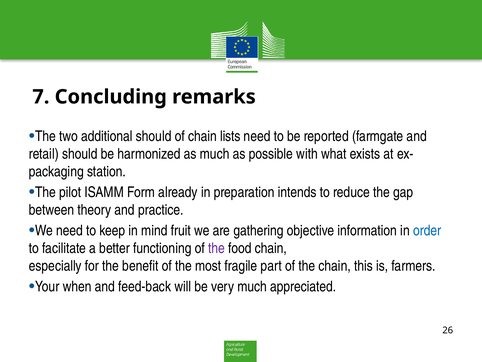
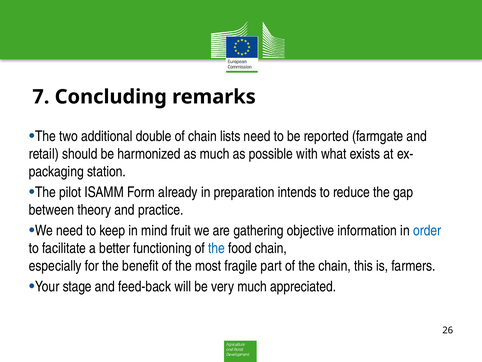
additional should: should -> double (154, 136)
the colour: purple -> blue (216, 248)
when: when -> stage (77, 286)
